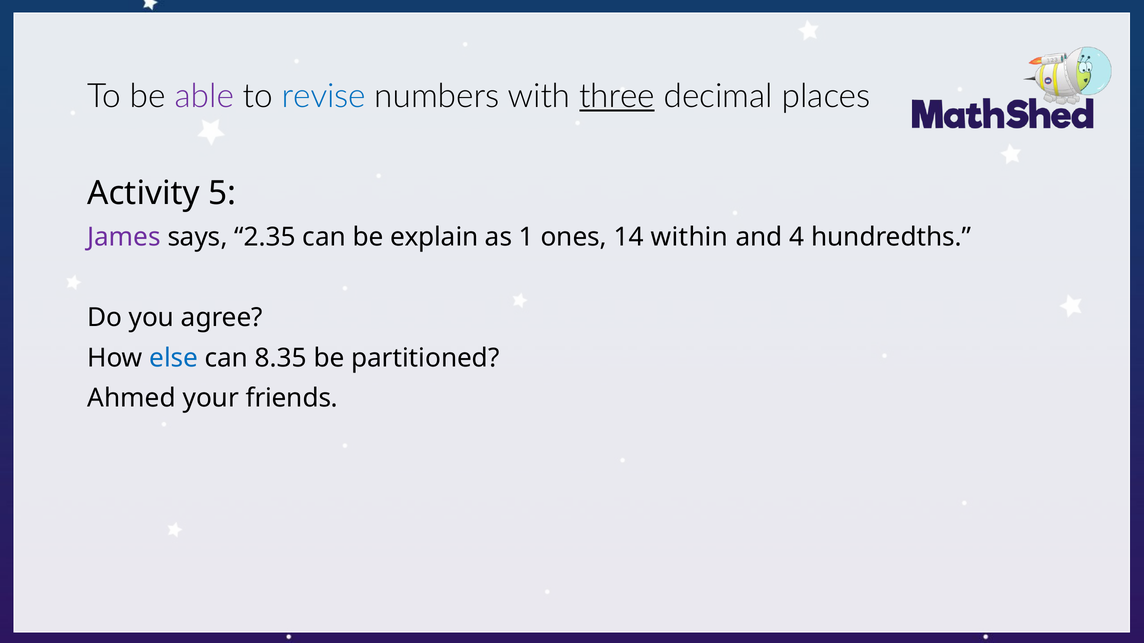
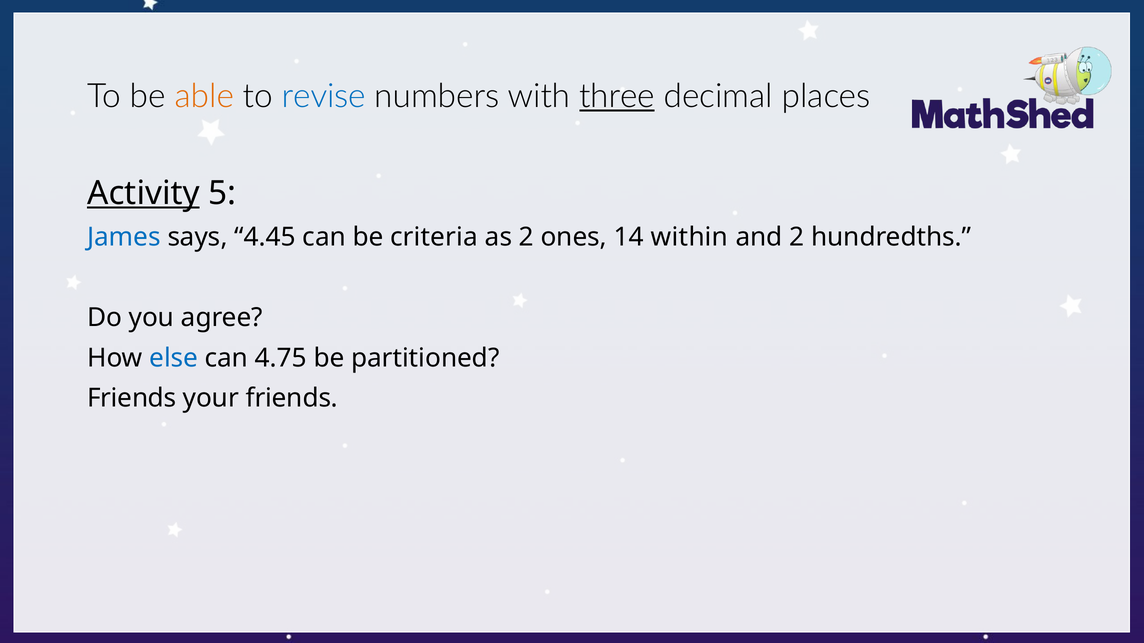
able colour: purple -> orange (204, 96)
Activity underline: none -> present (143, 193)
James colour: purple -> blue (124, 238)
2.35: 2.35 -> 4.45 (265, 238)
explain: explain -> criteria (434, 238)
as 1: 1 -> 2 (526, 238)
and 4: 4 -> 2 (797, 238)
8.35: 8.35 -> 4.75 (281, 358)
Ahmed: Ahmed -> Friends (132, 398)
